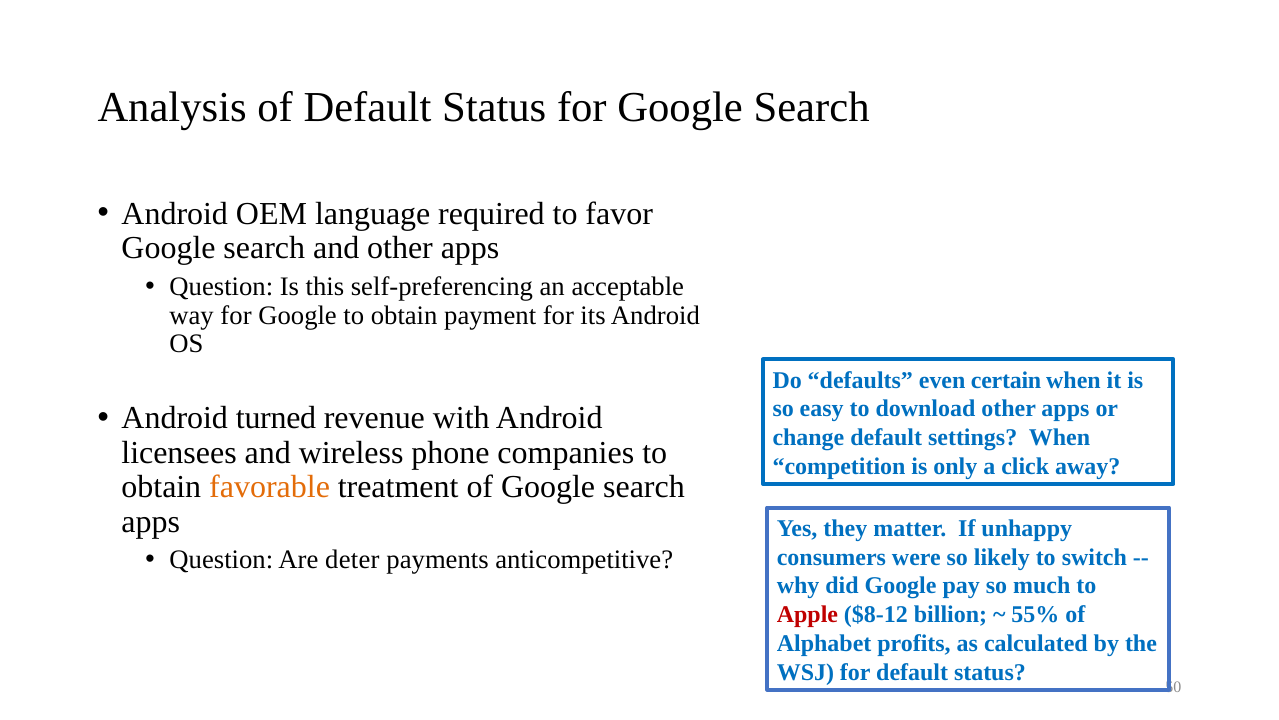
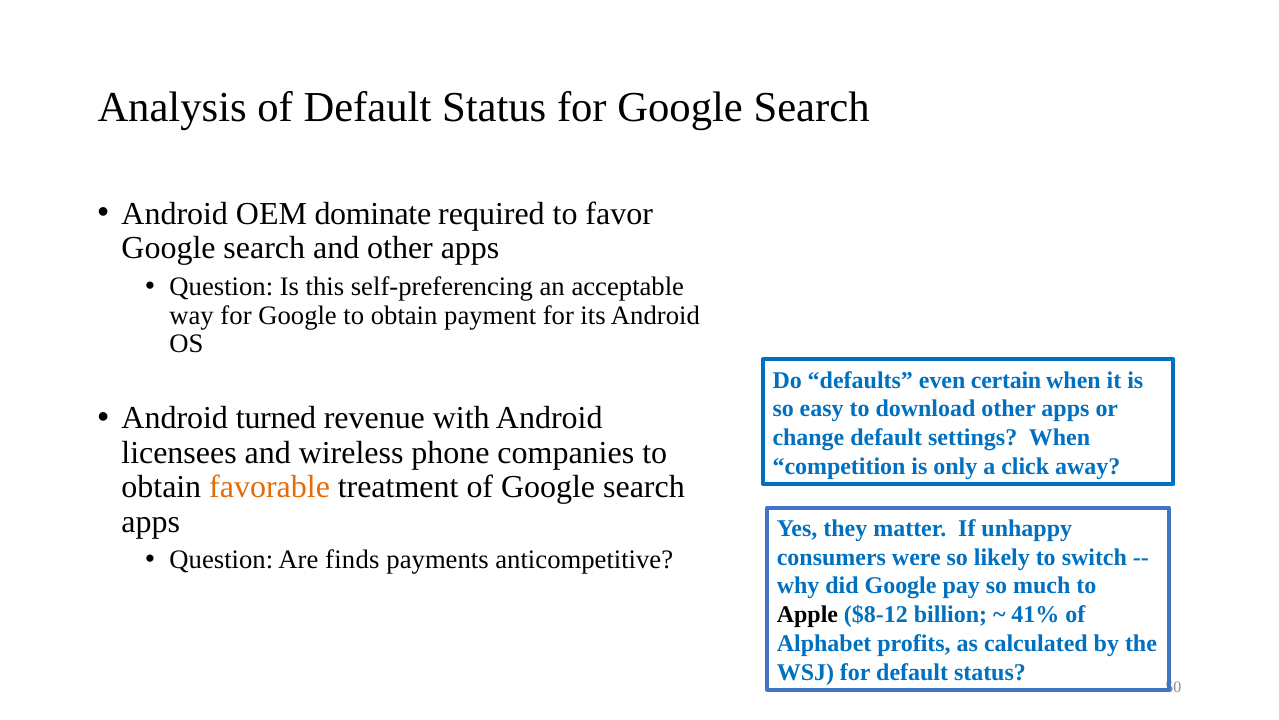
language: language -> dominate (373, 213)
deter: deter -> finds (352, 560)
Apple colour: red -> black (807, 614)
55%: 55% -> 41% (1035, 614)
